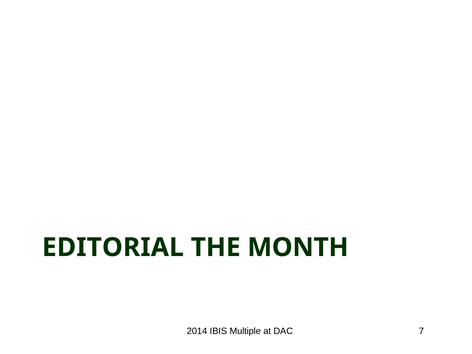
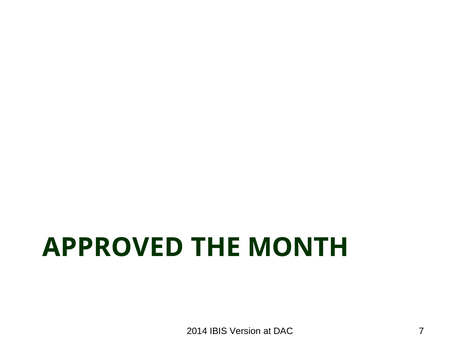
EDITORIAL: EDITORIAL -> APPROVED (113, 247)
Multiple: Multiple -> Version (245, 331)
